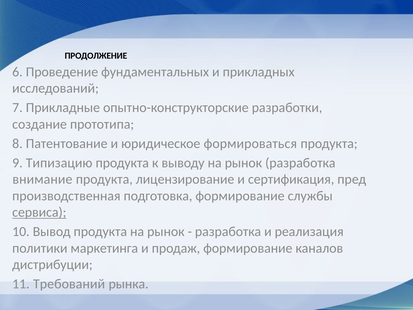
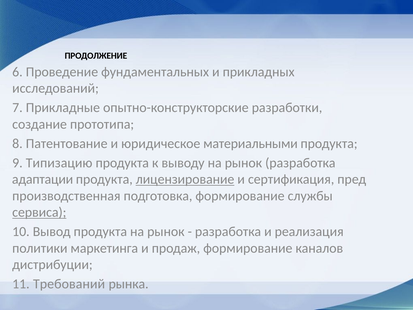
формироваться: формироваться -> материальными (250, 143)
внимание: внимание -> адаптации (43, 179)
лицензирование underline: none -> present (185, 179)
